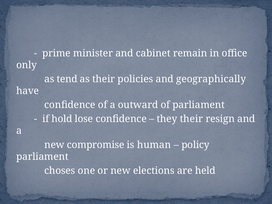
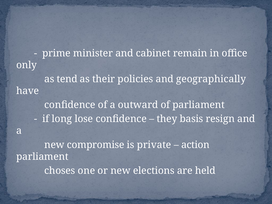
hold: hold -> long (62, 119)
they their: their -> basis (191, 119)
human: human -> private (154, 145)
policy: policy -> action (195, 145)
